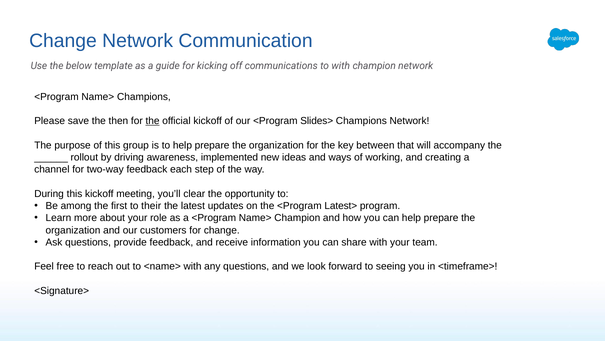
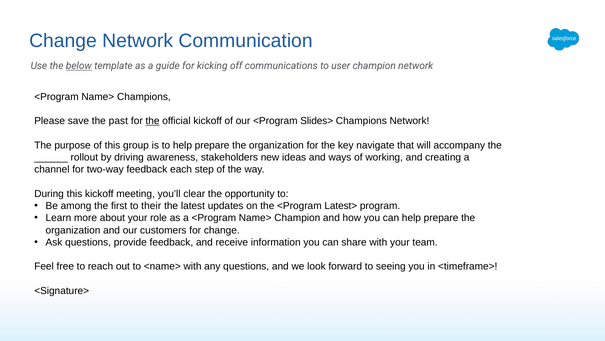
below underline: none -> present (79, 66)
to with: with -> user (341, 66)
then: then -> past (118, 121)
between: between -> navigate (375, 145)
implemented: implemented -> stakeholders (229, 157)
